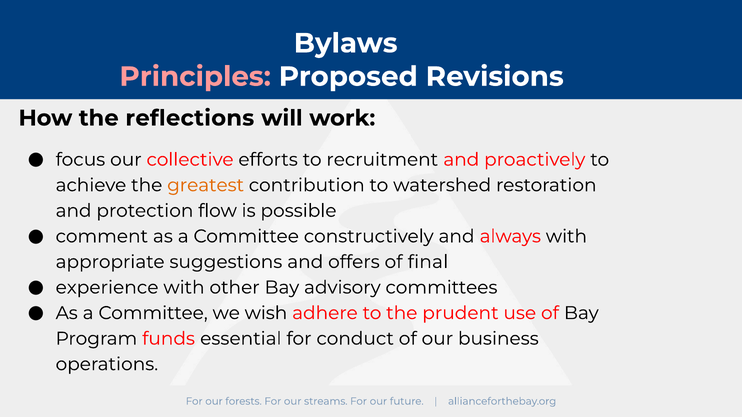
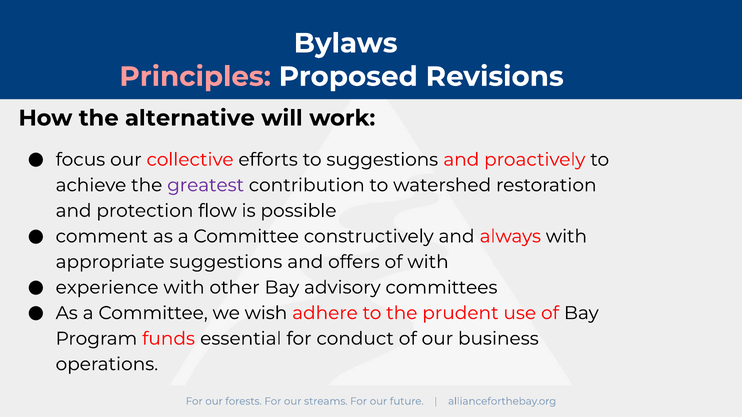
reflections: reflections -> alternative (190, 118)
to recruitment: recruitment -> suggestions (382, 160)
greatest colour: orange -> purple (206, 185)
of final: final -> with (428, 262)
